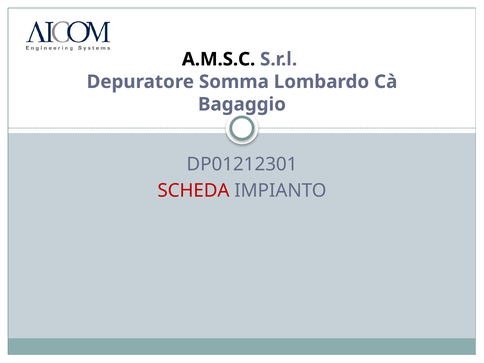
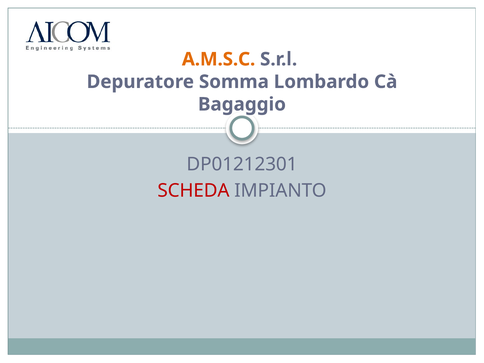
A.M.S.C colour: black -> orange (219, 59)
